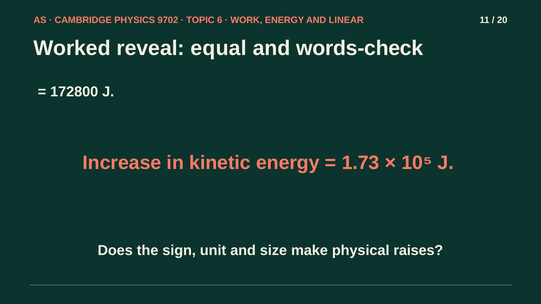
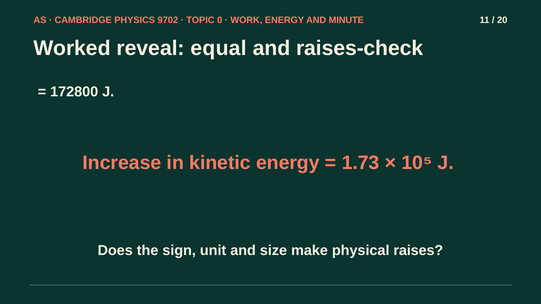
6: 6 -> 0 (220, 20)
LINEAR: LINEAR -> MINUTE (346, 20)
words-check: words-check -> raises-check (360, 48)
